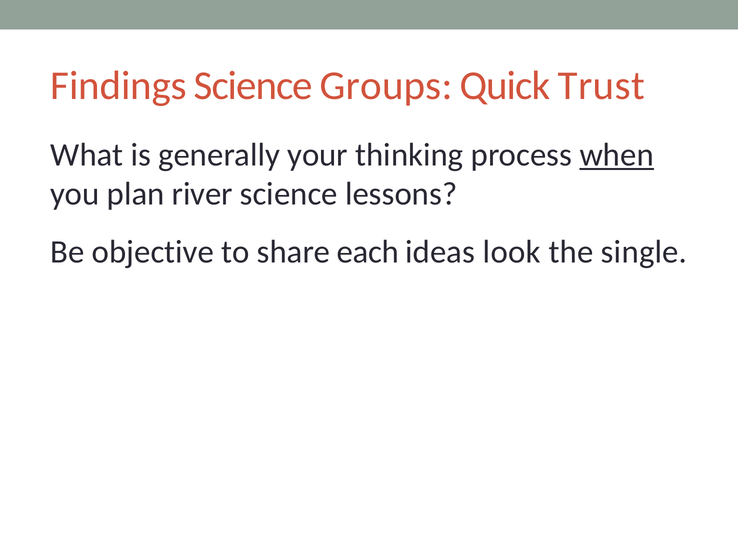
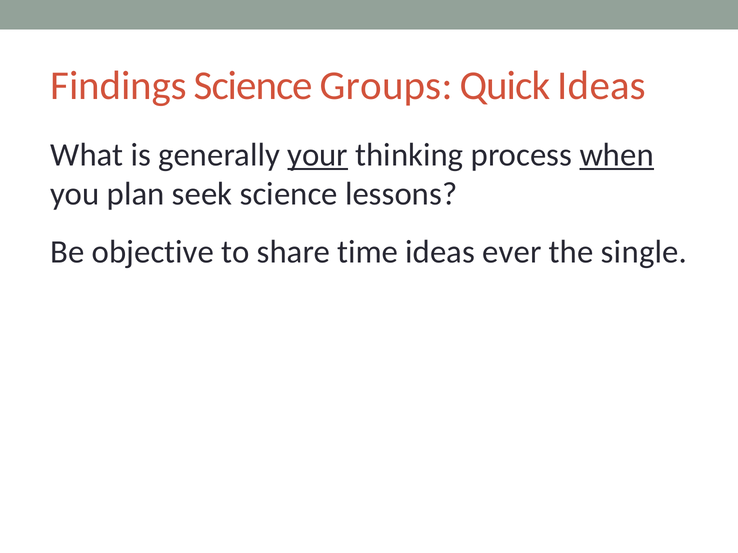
Quick Trust: Trust -> Ideas (602, 86)
your underline: none -> present (318, 155)
river: river -> seek (202, 194)
each: each -> time (368, 252)
look: look -> ever (512, 252)
